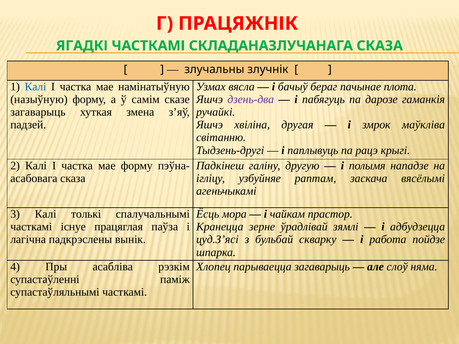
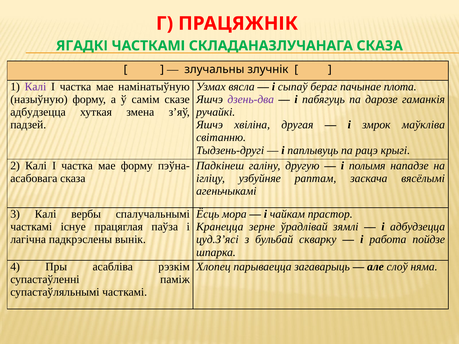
Калі colour: blue -> purple (36, 87)
бачыў: бачыў -> сыпаў (293, 87)
загаварыць: загаварыць -> адбудзецца (38, 112)
толькі: толькі -> вербы (86, 214)
